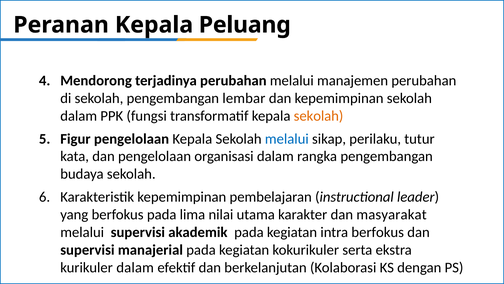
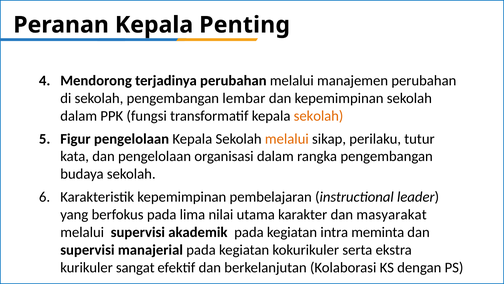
Peluang: Peluang -> Penting (245, 25)
melalui colour: blue -> orange (287, 139)
intra berfokus: berfokus -> meminta (378, 232)
kurikuler dalam: dalam -> sangat (135, 267)
